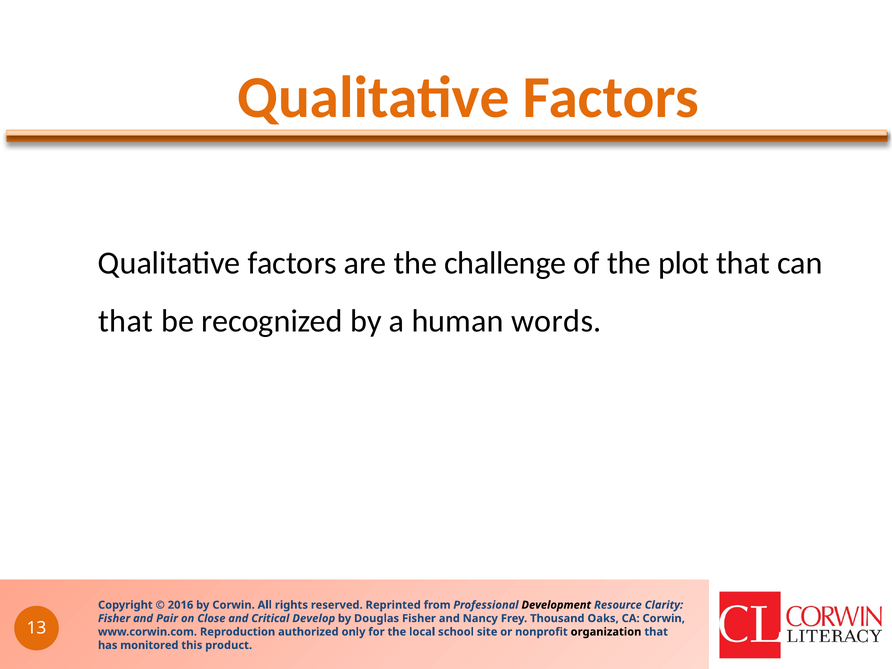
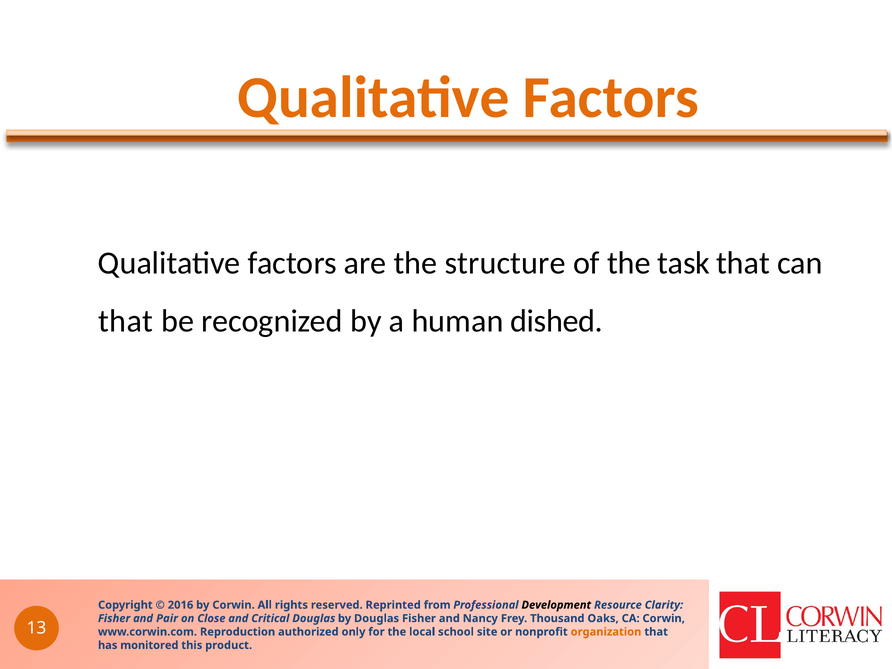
challenge: challenge -> structure (505, 263)
plot: plot -> task (684, 263)
words: words -> dished (557, 321)
Critical Develop: Develop -> Douglas (314, 618)
organization colour: black -> orange (606, 632)
